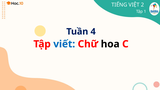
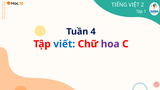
hoa colour: black -> purple (110, 44)
